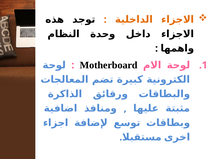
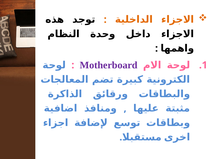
Motherboard colour: black -> purple (109, 65)
